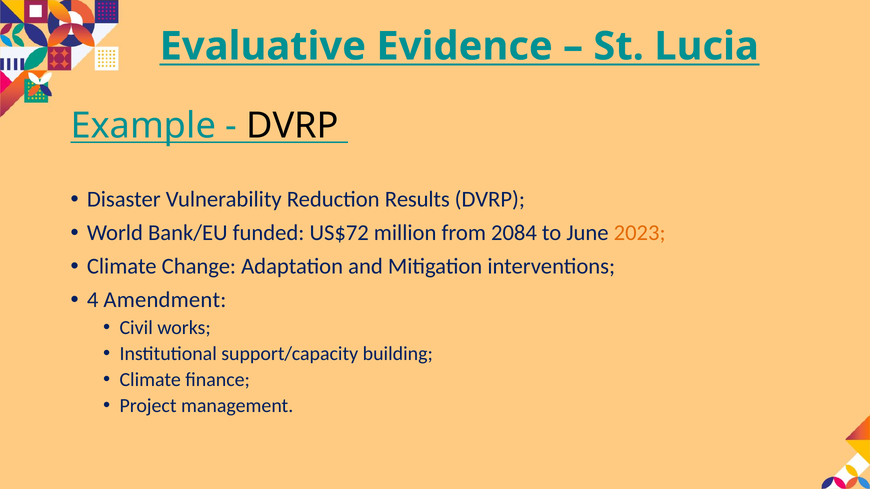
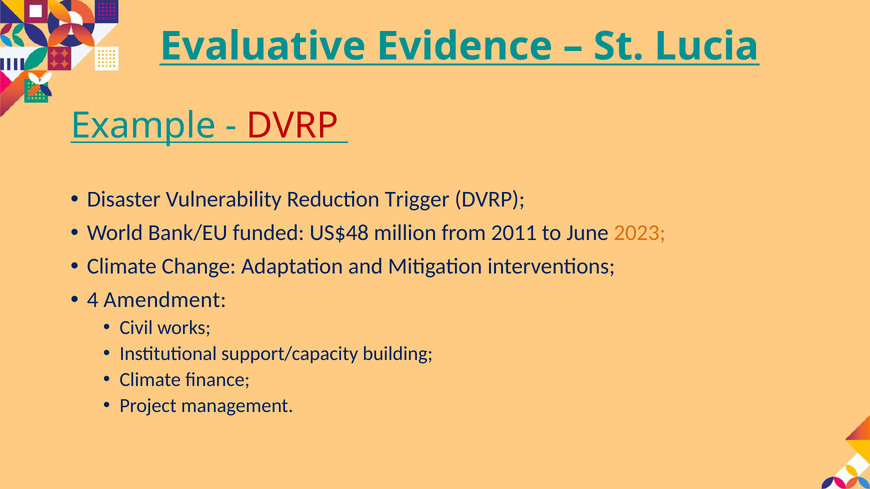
DVRP colour: black -> red (293, 126)
Results: Results -> Trigger (417, 200)
US$72: US$72 -> US$48 (339, 233)
2084: 2084 -> 2011 (514, 233)
